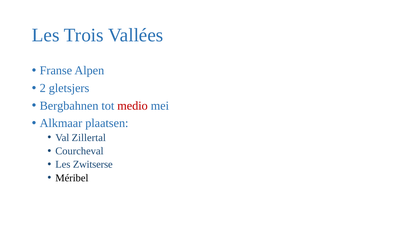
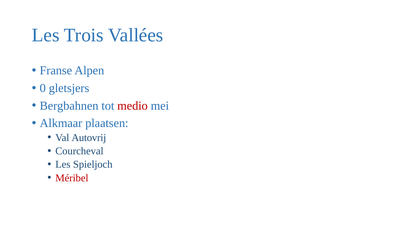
2: 2 -> 0 (43, 88)
Zillertal: Zillertal -> Autovrij (89, 138)
Zwitserse: Zwitserse -> Spieljoch (93, 165)
Méribel colour: black -> red (72, 178)
